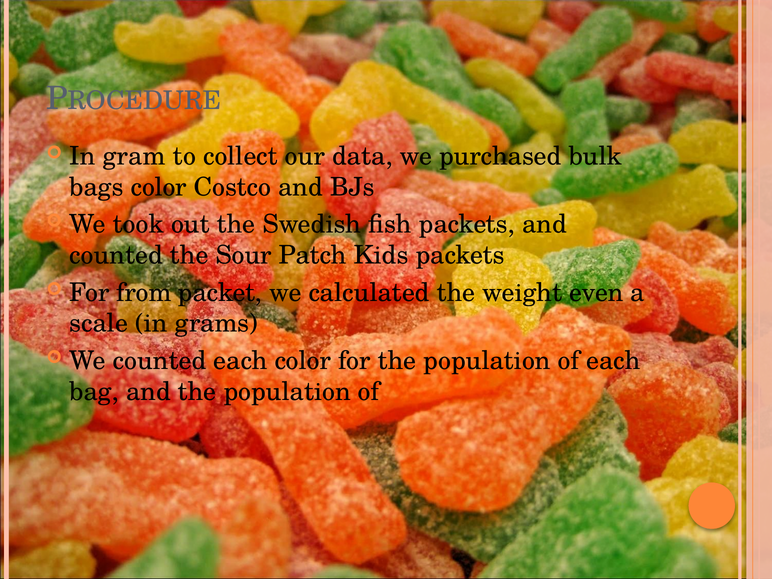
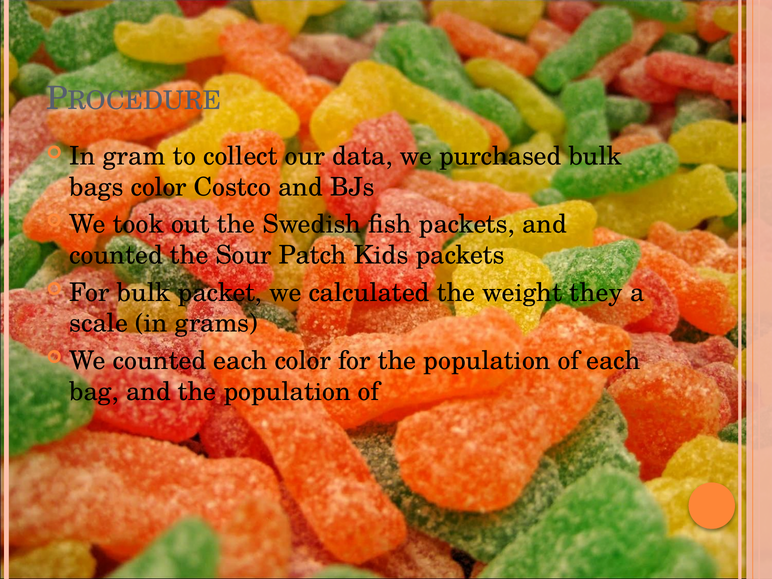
For from: from -> bulk (144, 293)
even: even -> they (596, 293)
